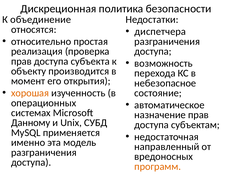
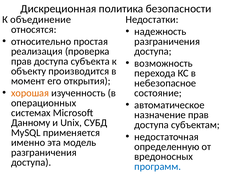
диспетчера: диспетчера -> надежность (160, 32)
направленный: направленный -> определенную (167, 147)
программ colour: orange -> blue (158, 166)
